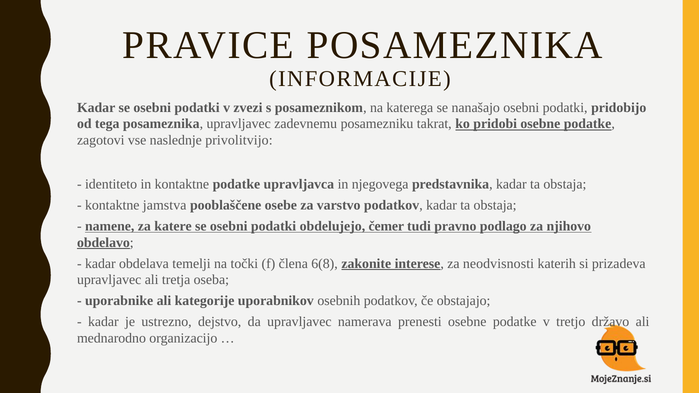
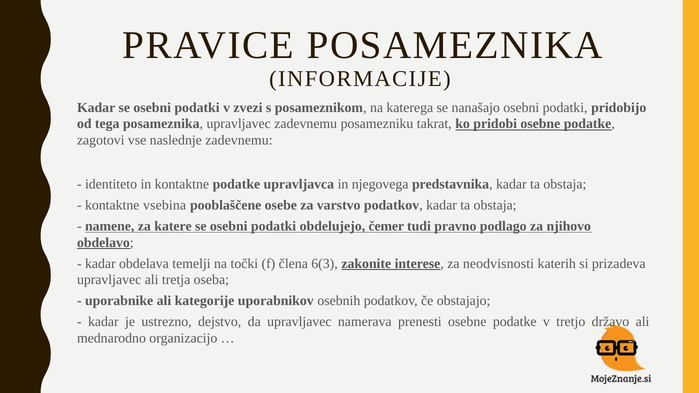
naslednje privolitvijo: privolitvijo -> zadevnemu (239, 140)
jamstva: jamstva -> vsebina (165, 205)
6(8: 6(8 -> 6(3 (325, 264)
